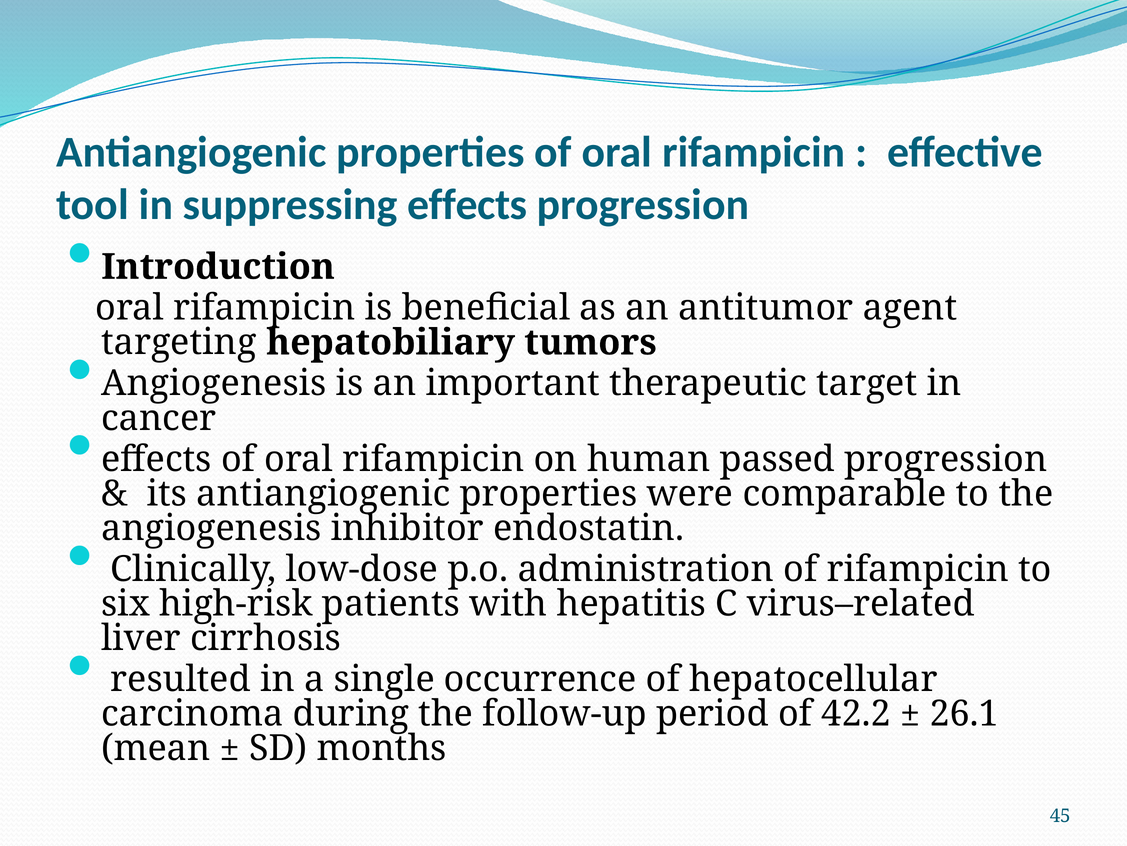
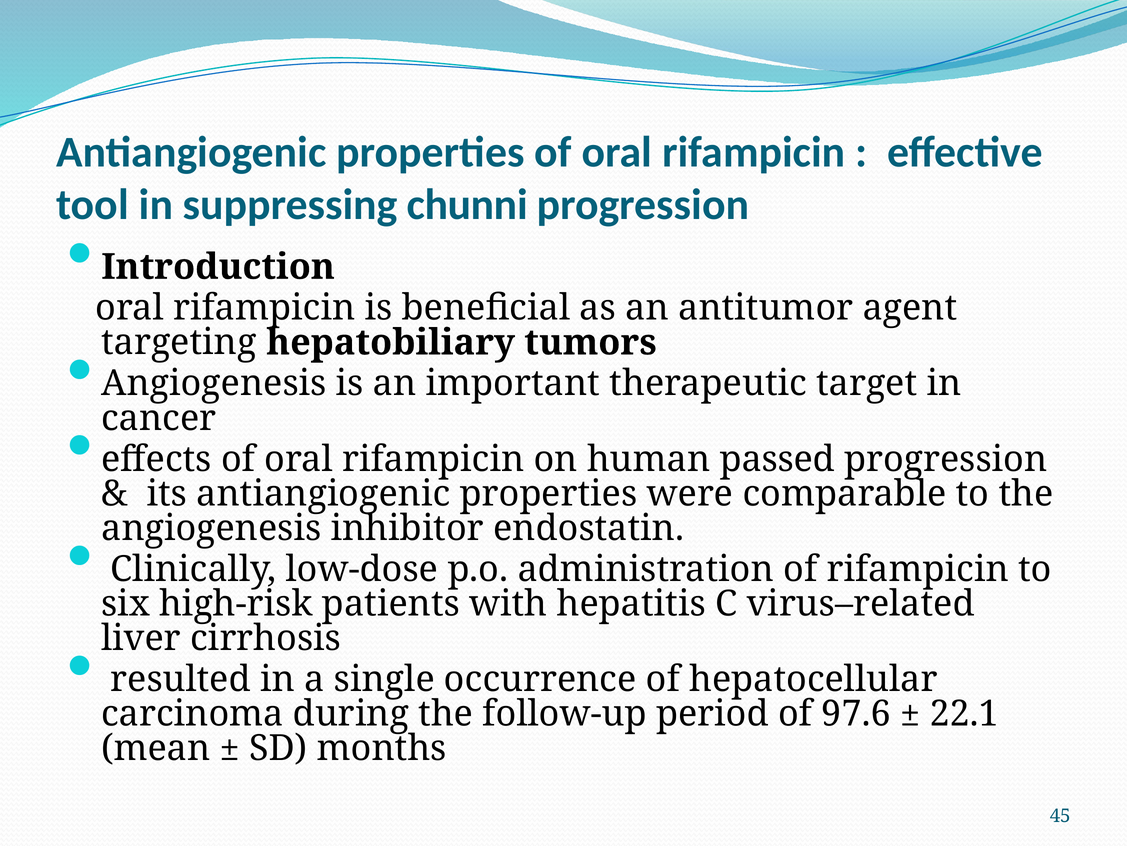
suppressing effects: effects -> chunni (467, 204)
42.2: 42.2 -> 97.6 (856, 713)
26.1: 26.1 -> 22.1 (964, 713)
